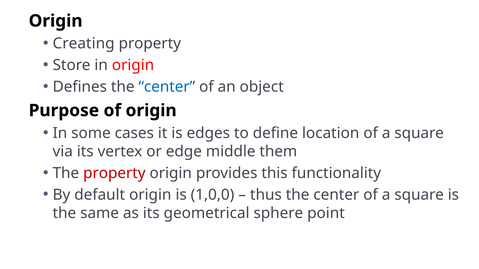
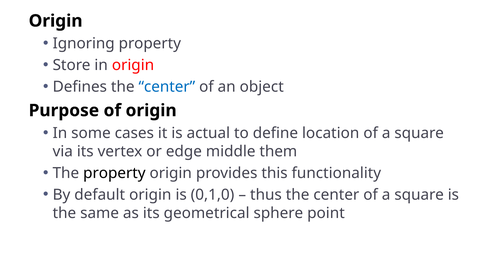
Creating: Creating -> Ignoring (84, 44)
edges: edges -> actual (208, 133)
property colour: red -> black (114, 173)
1,0,0: 1,0,0 -> 0,1,0 (213, 195)
